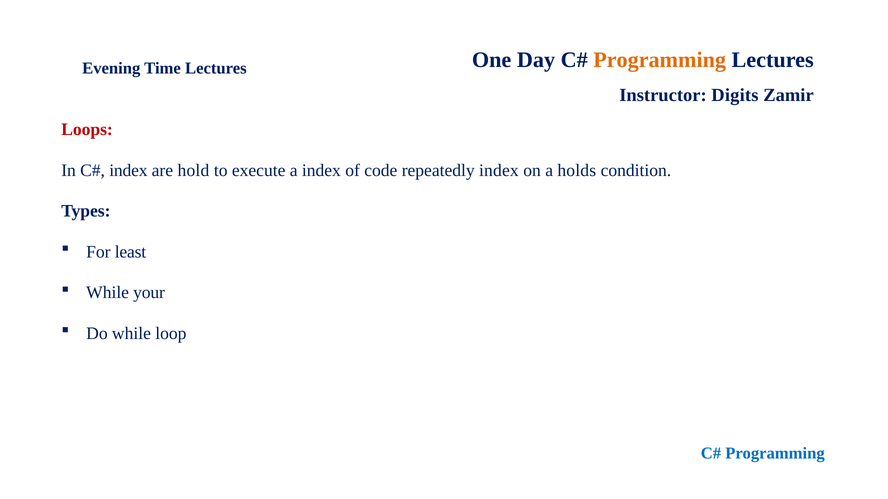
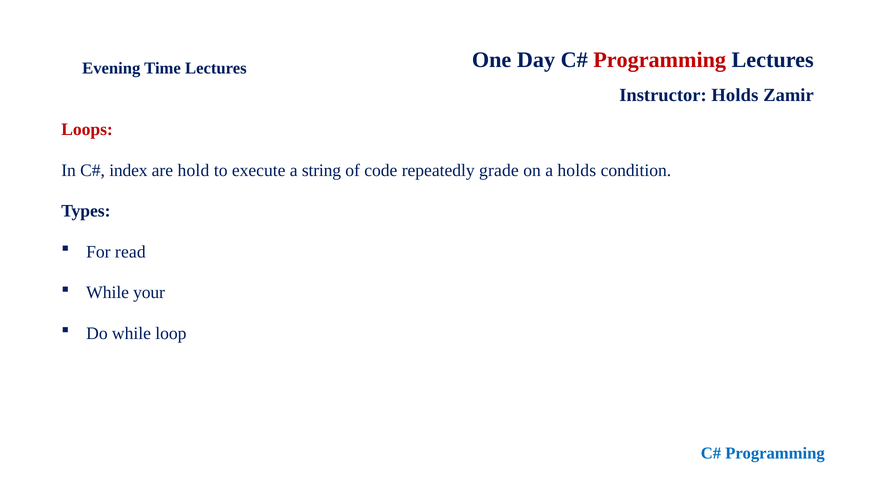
Programming colour: orange -> red (660, 60)
Instructor Digits: Digits -> Holds (735, 95)
a index: index -> string (322, 170)
repeatedly index: index -> grade (499, 170)
least: least -> read (130, 252)
